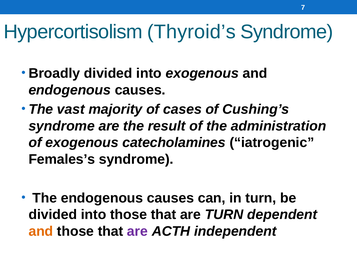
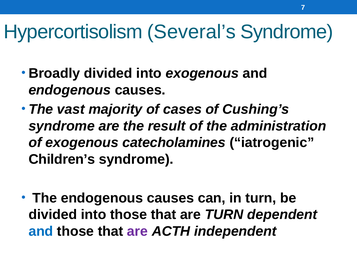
Thyroid’s: Thyroid’s -> Several’s (191, 32)
Females’s: Females’s -> Children’s (62, 160)
and colour: orange -> blue (41, 232)
